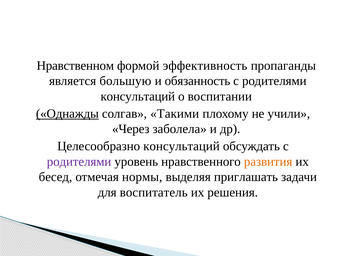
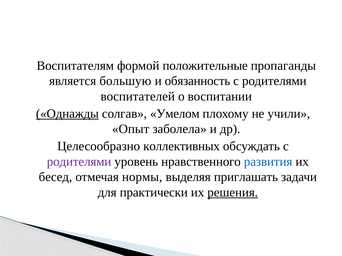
Нравственном: Нравственном -> Воспитателям (75, 66)
эффективность: эффективность -> положительные (205, 66)
консультаций: консультаций -> воспитателей (138, 96)
Такими: Такими -> Умелом (175, 114)
Через: Через -> Опыт (131, 129)
Целесообразно консультаций: консультаций -> коллективных (182, 147)
развития colour: orange -> blue (268, 162)
воспитатель: воспитатель -> практически (154, 193)
решения underline: none -> present (233, 193)
